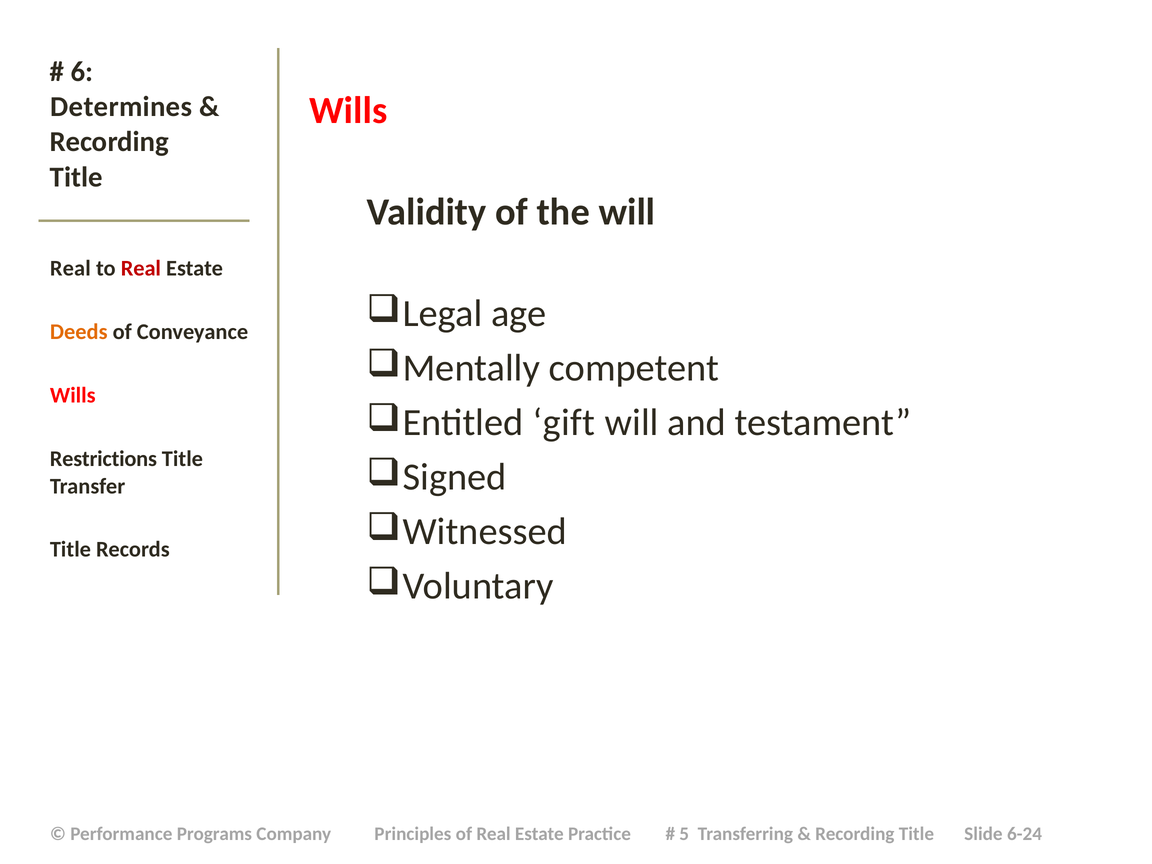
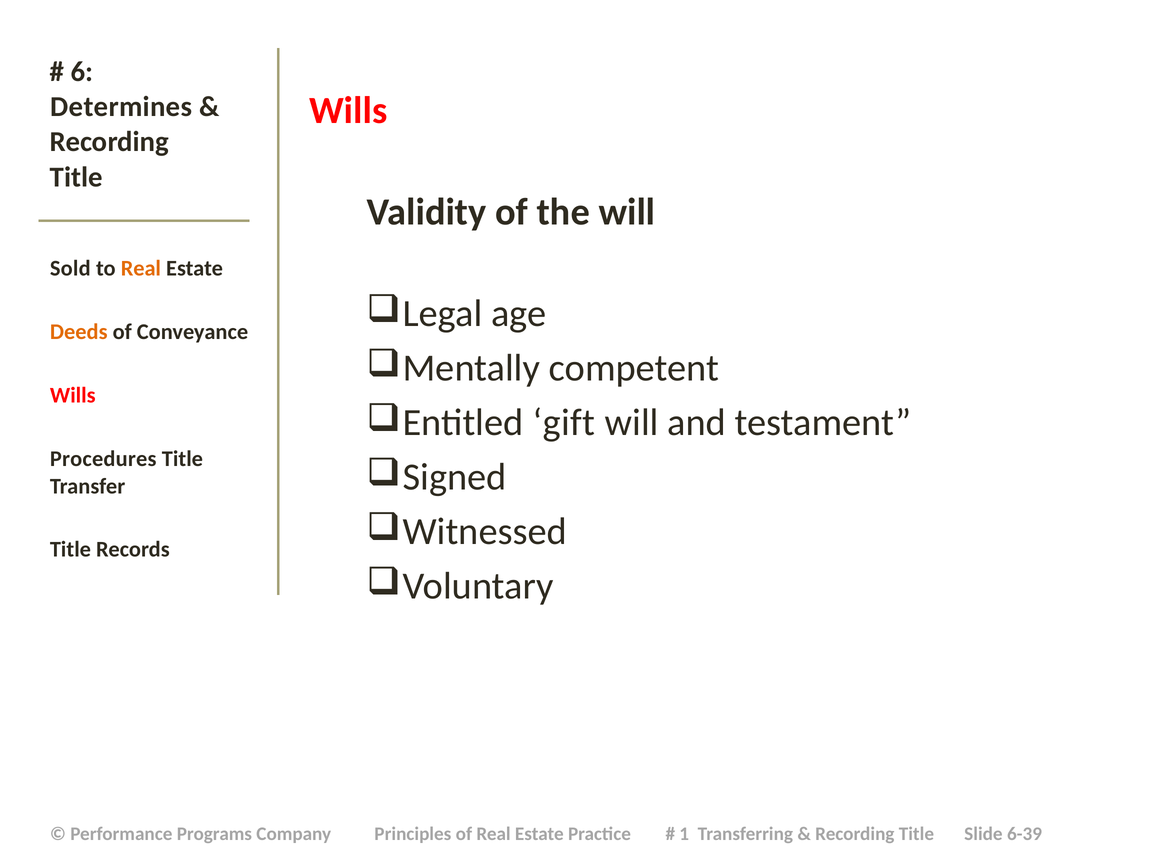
Real: Real -> Sold (70, 268)
Real colour: red -> orange (141, 268)
Restrictions: Restrictions -> Procedures (103, 459)
5: 5 -> 1 (684, 834)
6-24: 6-24 -> 6-39 (1024, 834)
